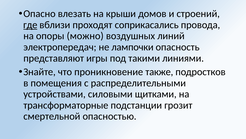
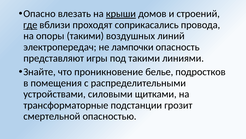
крыши underline: none -> present (121, 14)
опоры можно: можно -> такими (85, 36)
также: также -> белье (159, 72)
